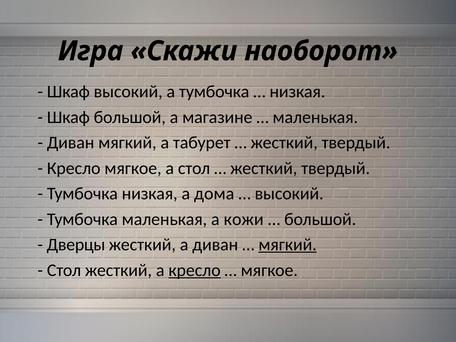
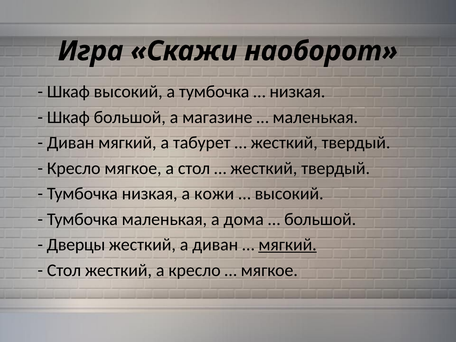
дома: дома -> кожи (214, 194)
кожи: кожи -> дома (244, 219)
кресло underline: present -> none (195, 270)
